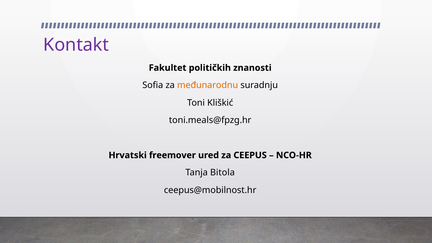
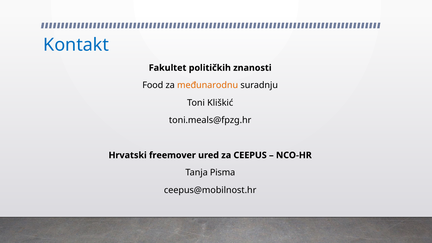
Kontakt colour: purple -> blue (76, 45)
Sofia: Sofia -> Food (153, 85)
Bitola: Bitola -> Pisma (223, 173)
